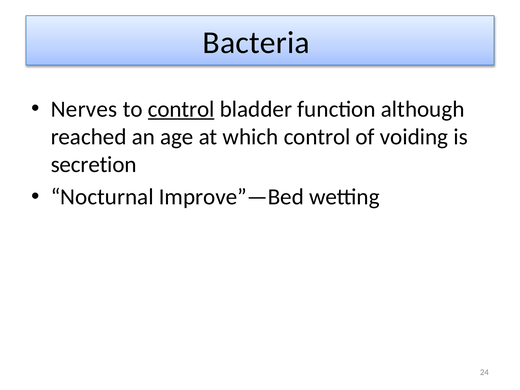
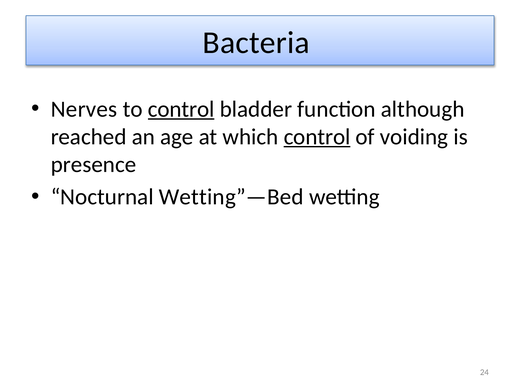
control underline: none -> present (317, 137)
secretion: secretion -> presence (94, 165)
Improve”—Bed: Improve”—Bed -> Wetting”—Bed (231, 197)
